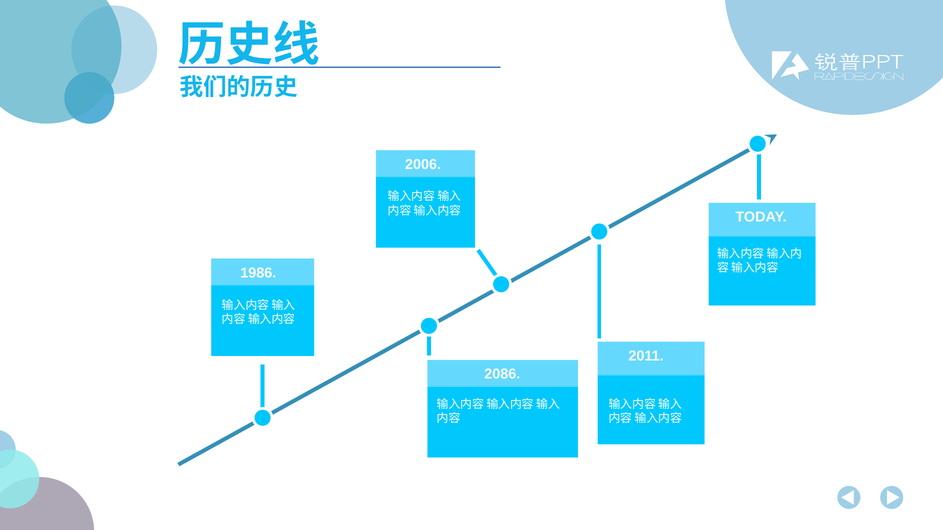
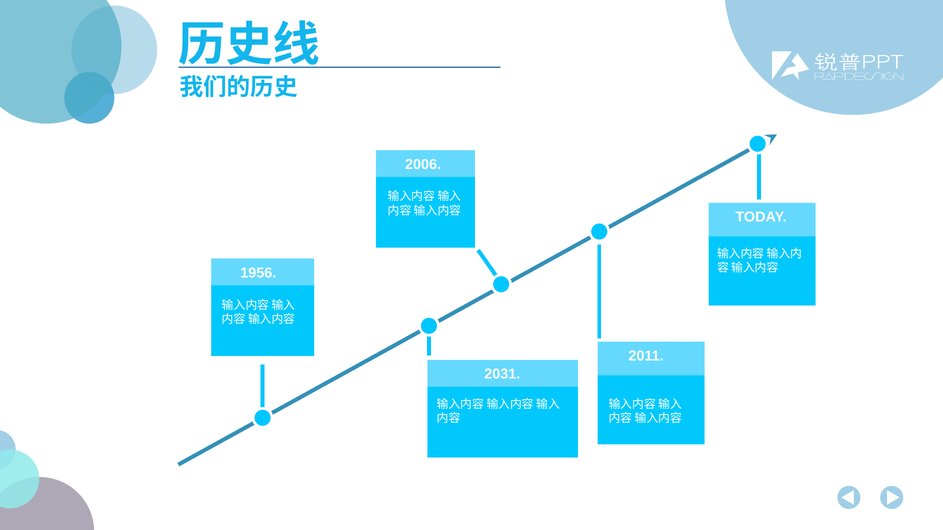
1986: 1986 -> 1956 (258, 273)
2086: 2086 -> 2031 (502, 375)
